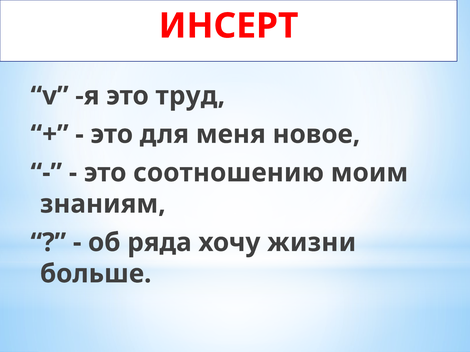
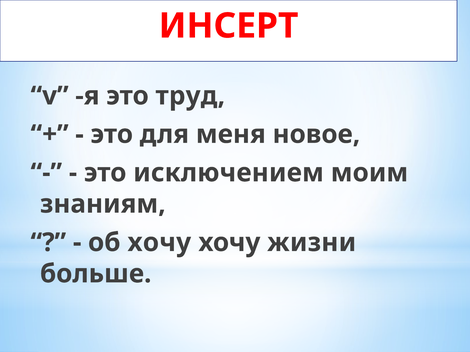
соотношению: соотношению -> исключением (229, 173)
об ряда: ряда -> хочу (159, 243)
